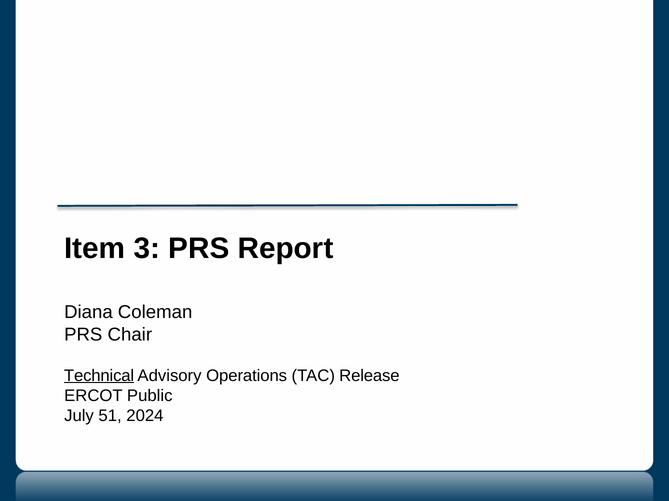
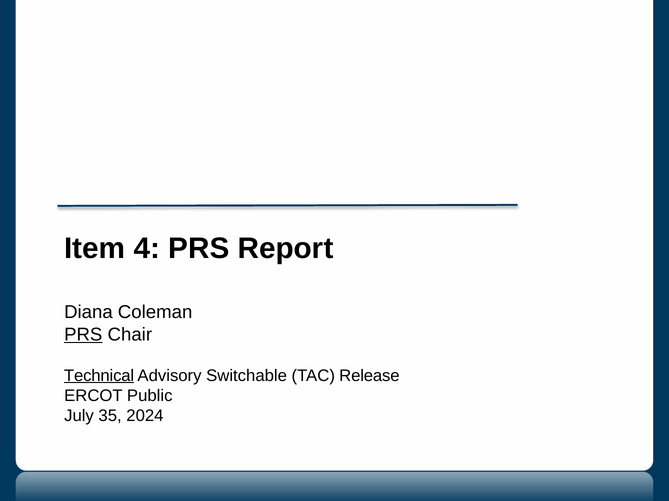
3: 3 -> 4 (147, 249)
PRS underline: none -> present (83, 335)
Operations: Operations -> Switchable (247, 376)
51: 51 -> 35 (110, 416)
